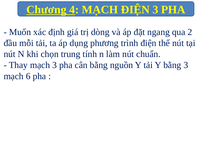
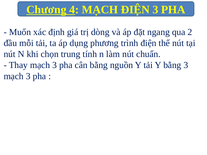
6: 6 -> 3 (28, 76)
